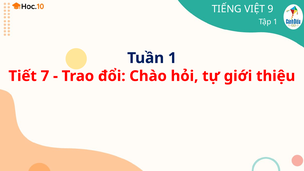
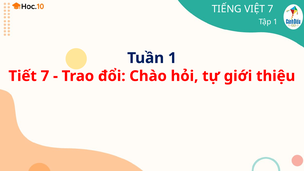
VIỆT 9: 9 -> 7 (271, 9)
